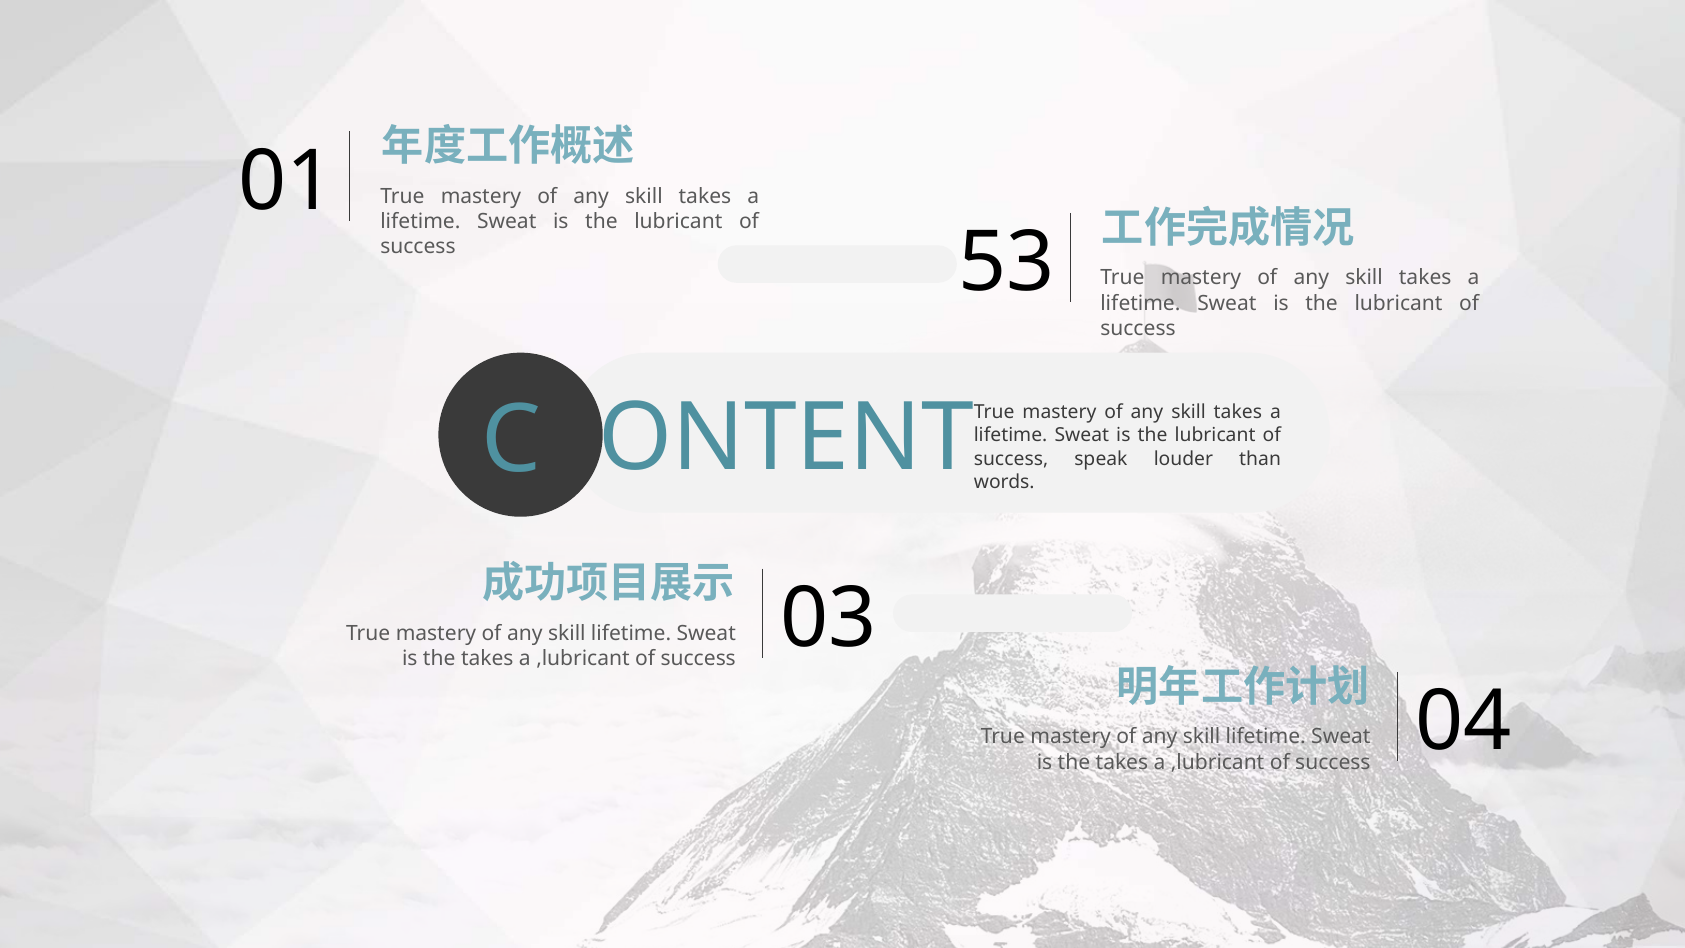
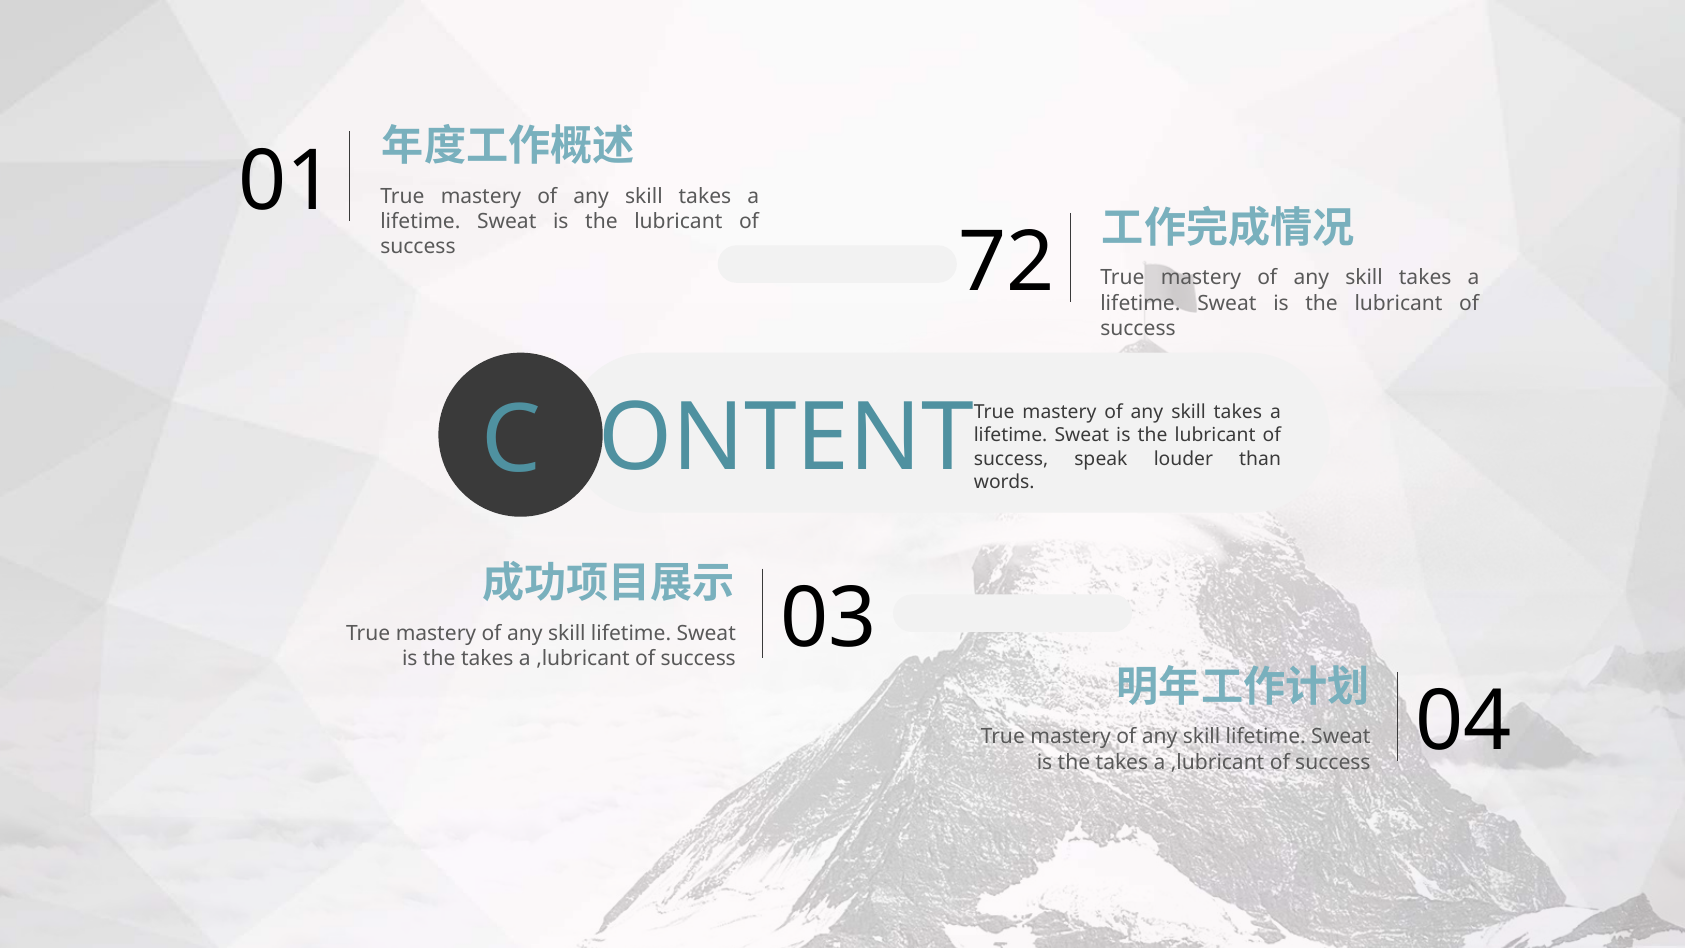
53: 53 -> 72 (1007, 263)
